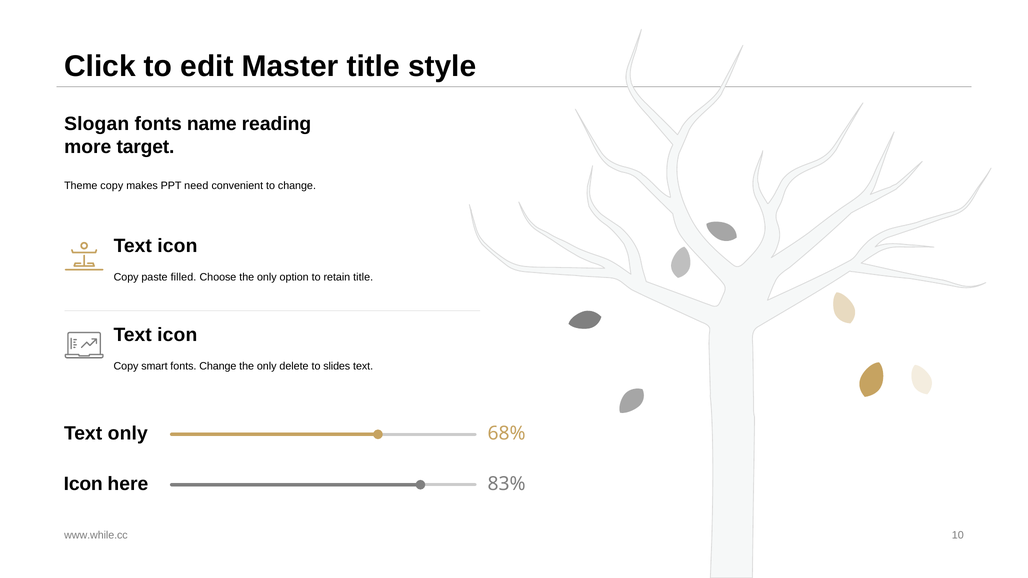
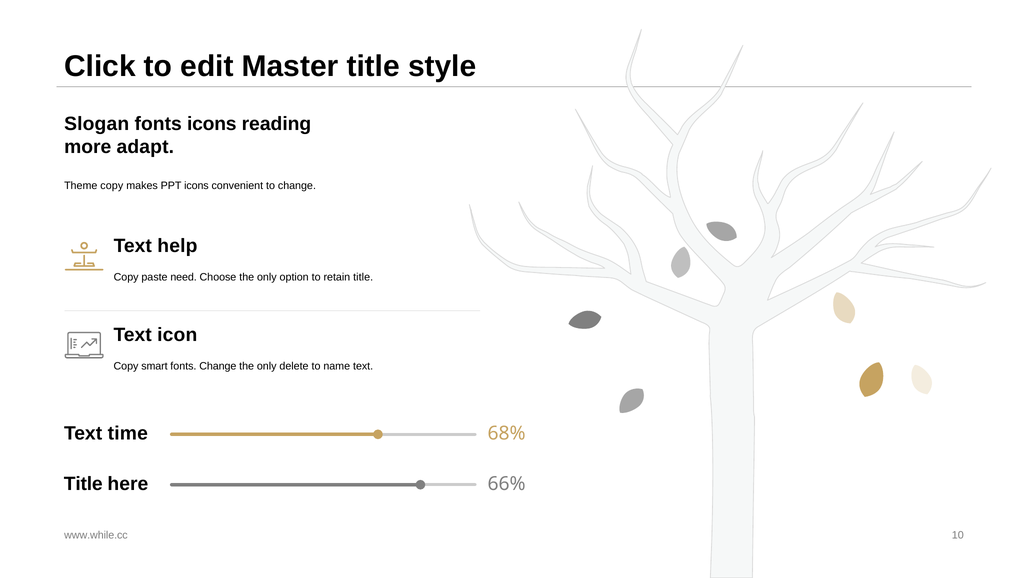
fonts name: name -> icons (212, 124)
target: target -> adapt (145, 147)
PPT need: need -> icons (196, 186)
icon: icon -> help (177, 246)
filled: filled -> need (184, 277)
slides: slides -> name (337, 366)
Text only: only -> time (128, 434)
Icon: Icon -> Title (83, 484)
83%: 83% -> 66% (507, 484)
